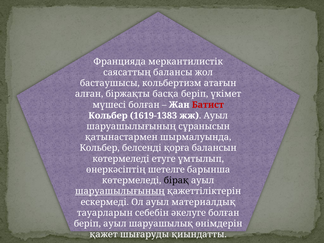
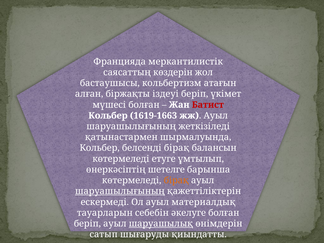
балансы: балансы -> көздерін (173, 72)
басқа: басқа -> іздеуі (166, 94)
1619-1383: 1619-1383 -> 1619-1663 (153, 116)
сұранысын: сұранысын -> жеткізіледі (204, 126)
белсенді қорға: қорға -> бірақ (177, 148)
бірақ colour: black -> orange (176, 180)
шаруашылық underline: none -> present (161, 224)
қажет: қажет -> сатып (104, 234)
